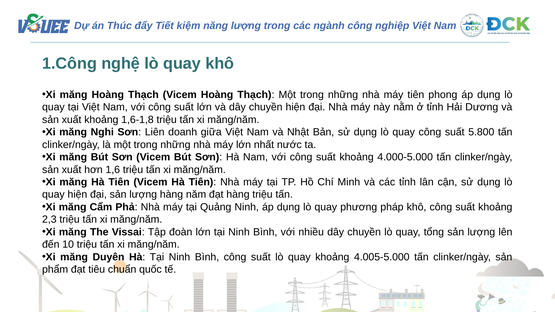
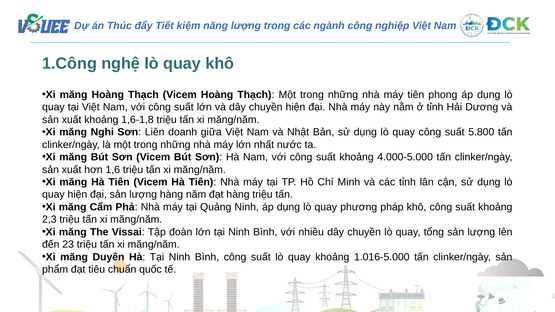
10: 10 -> 23 (68, 245)
4.005-5.000: 4.005-5.000 -> 1.016-5.000 (382, 257)
